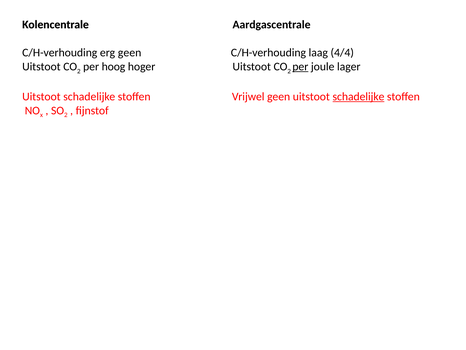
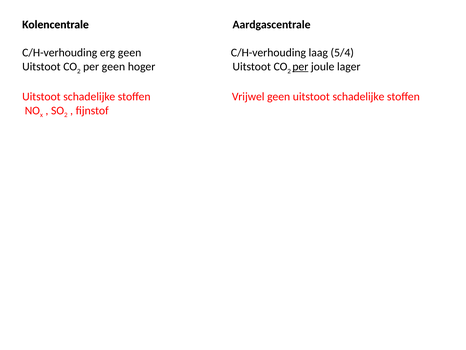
4/4: 4/4 -> 5/4 (342, 53)
per hoog: hoog -> geen (113, 66)
schadelijke underline: present -> none (358, 96)
